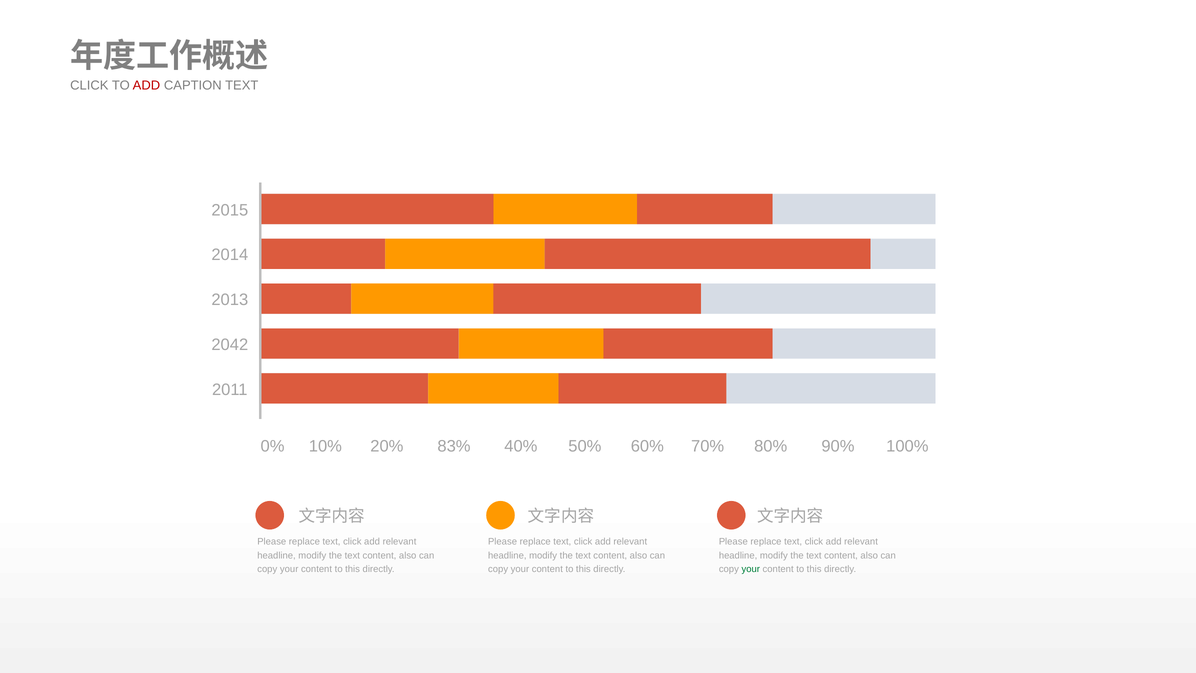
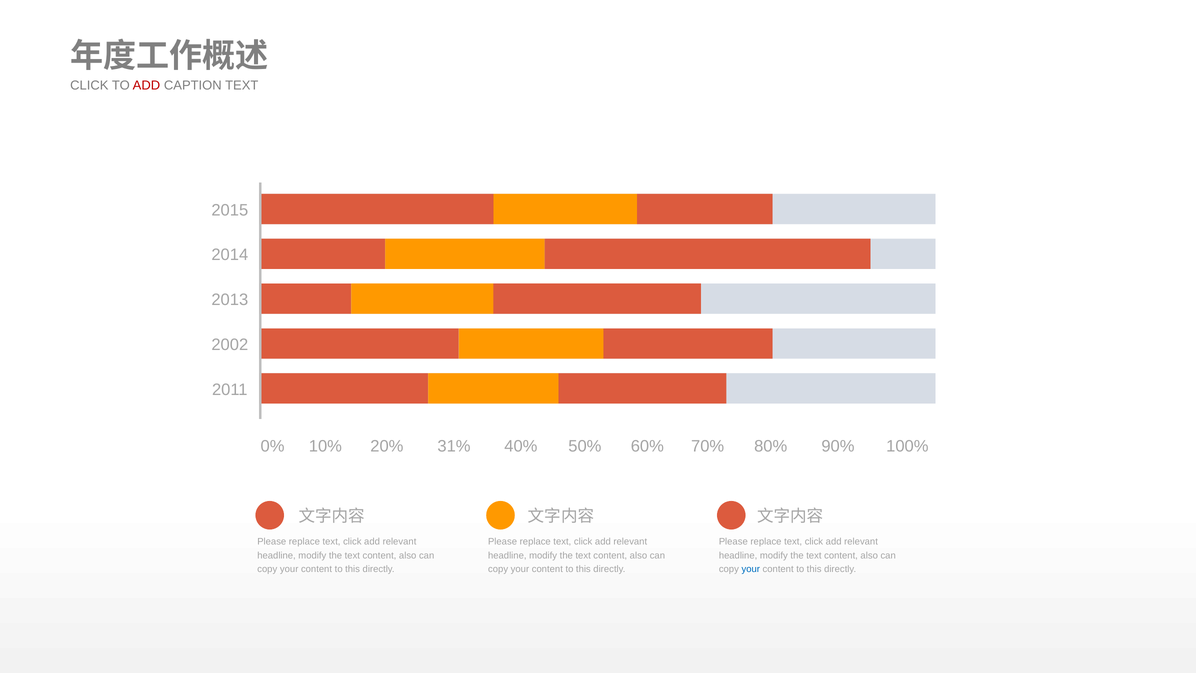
2042: 2042 -> 2002 (230, 345)
83%: 83% -> 31% (454, 446)
your colour: green -> blue (751, 569)
